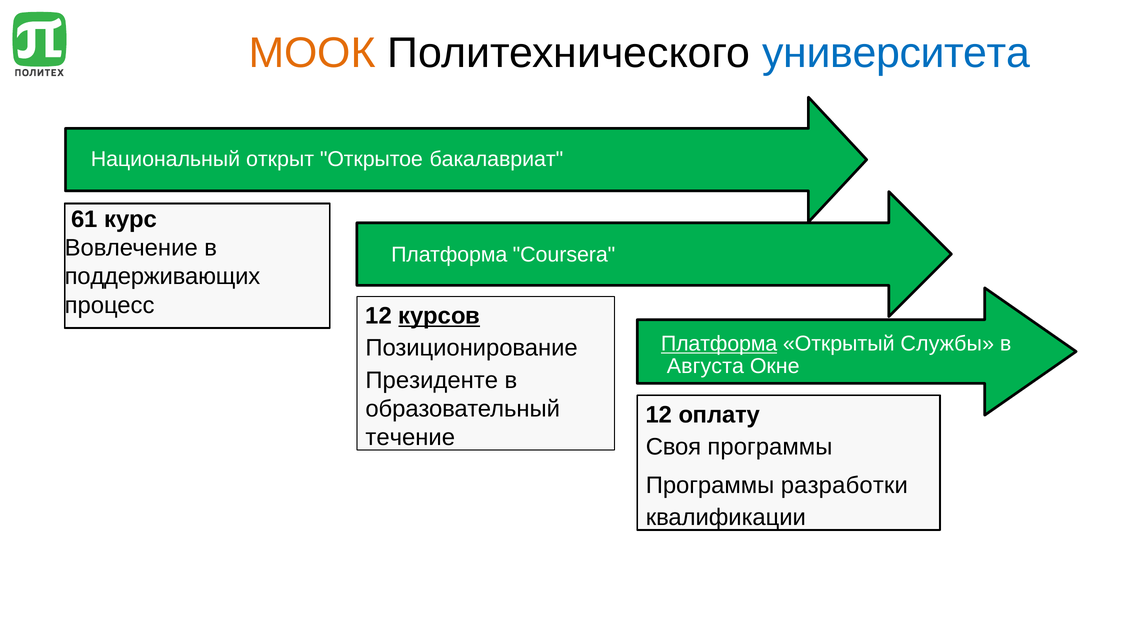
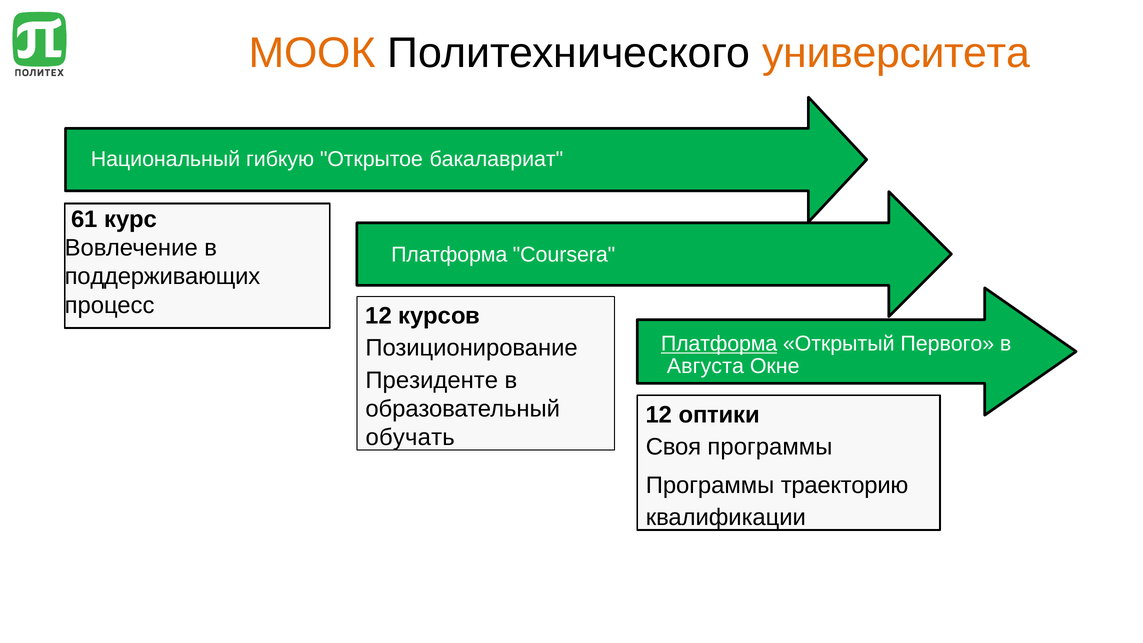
университета colour: blue -> orange (896, 53)
открыт: открыт -> гибкую (280, 159)
курсов underline: present -> none (439, 316)
Службы: Службы -> Первого (947, 344)
оплату: оплату -> оптики (719, 415)
течение: течение -> обучать (410, 437)
разработки: разработки -> траекторию (845, 485)
